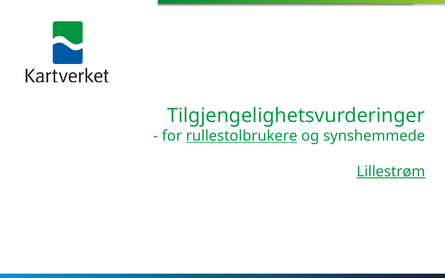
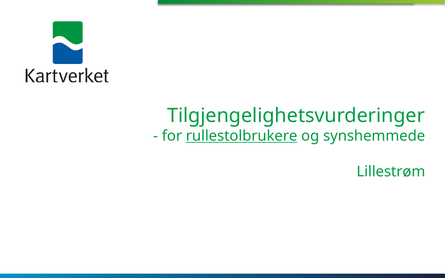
Lillestrøm underline: present -> none (391, 172)
